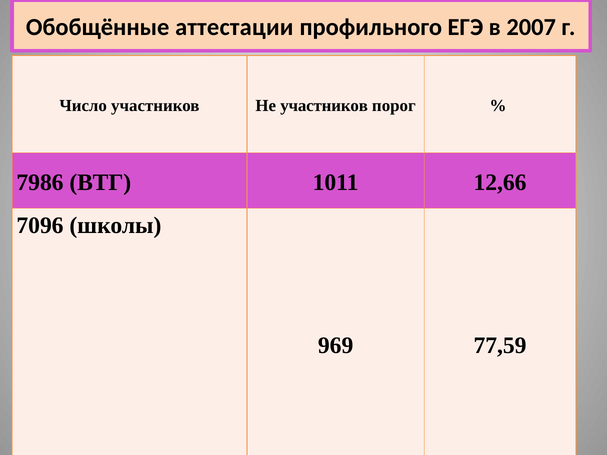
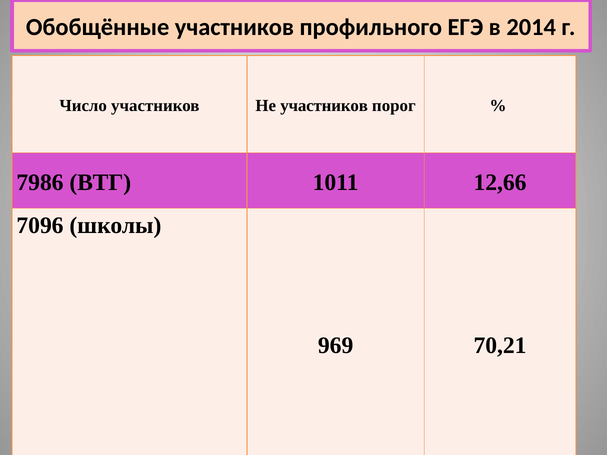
Обобщённые аттестации: аттестации -> участников (234, 27)
2007: 2007 -> 2014 (531, 27)
77,59: 77,59 -> 70,21 (500, 346)
